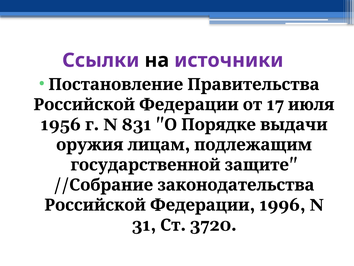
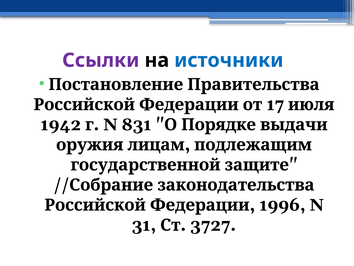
источники colour: purple -> blue (229, 60)
1956: 1956 -> 1942 (61, 124)
3720: 3720 -> 3727 (213, 225)
